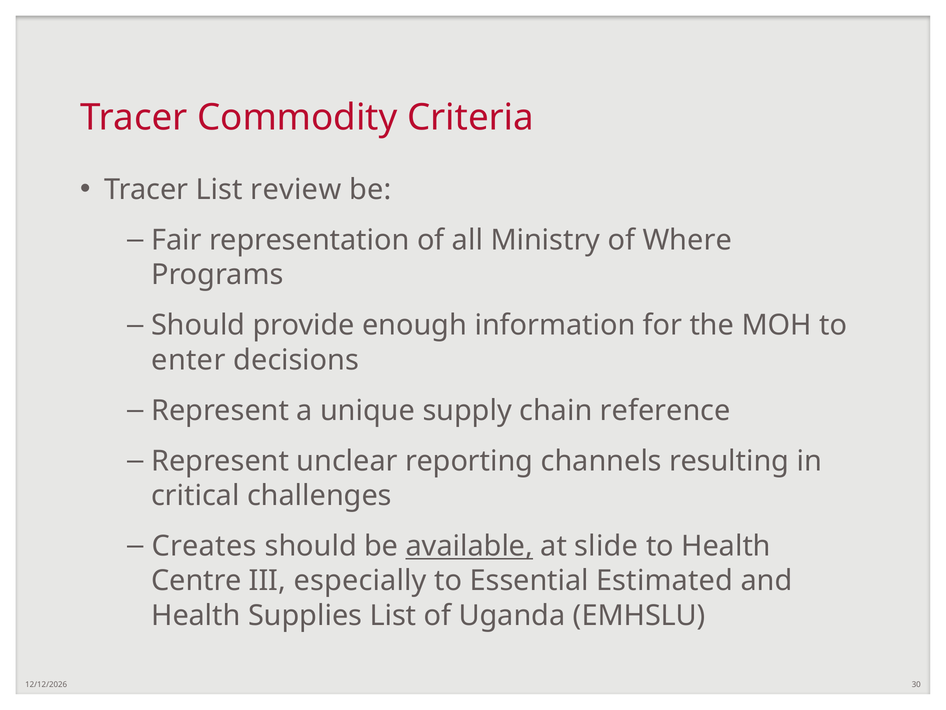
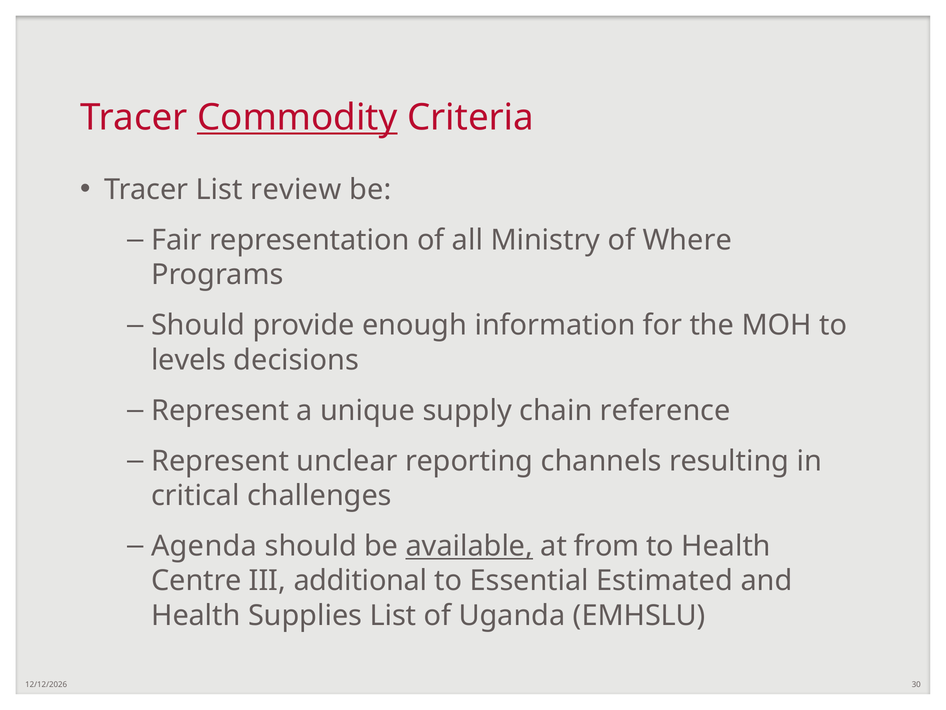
Commodity underline: none -> present (297, 118)
enter: enter -> levels (189, 360)
Creates: Creates -> Agenda (204, 546)
slide: slide -> from (607, 546)
especially: especially -> additional (360, 580)
